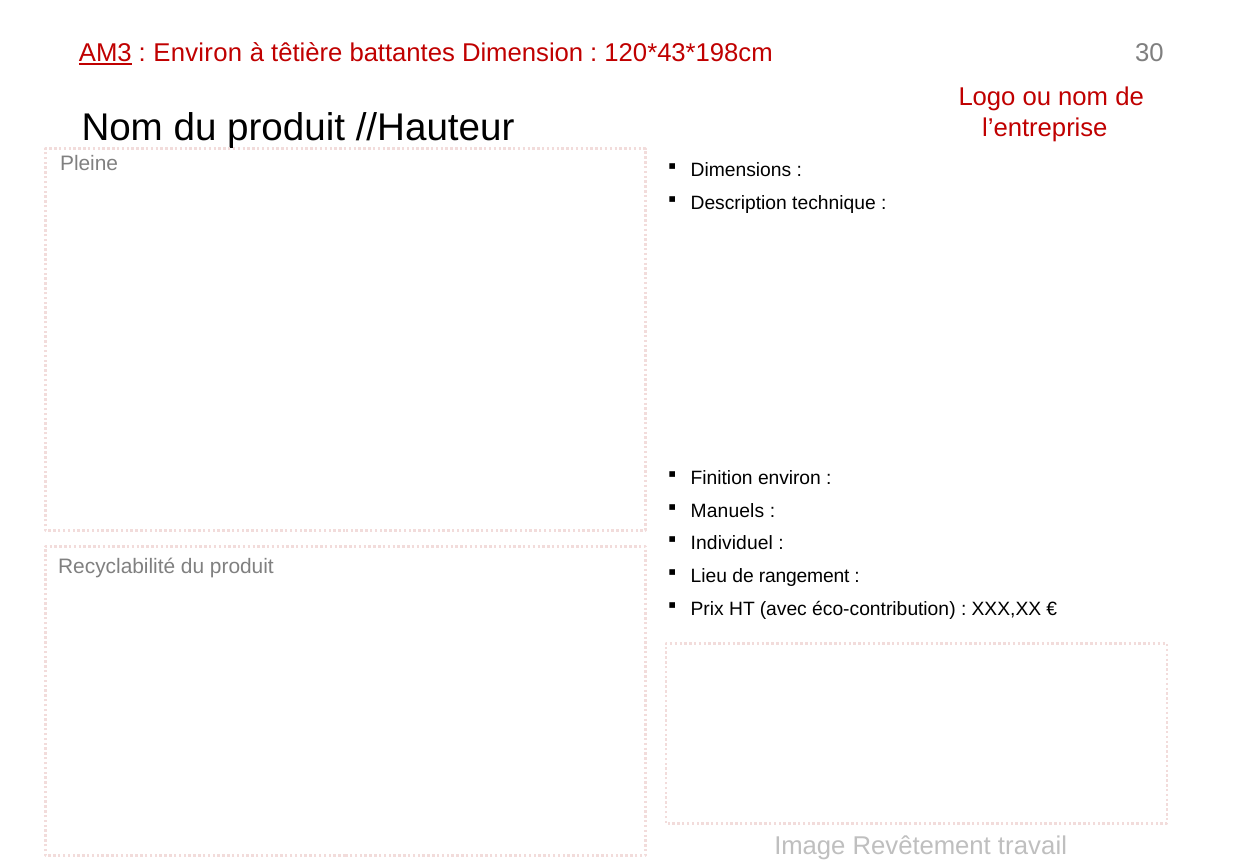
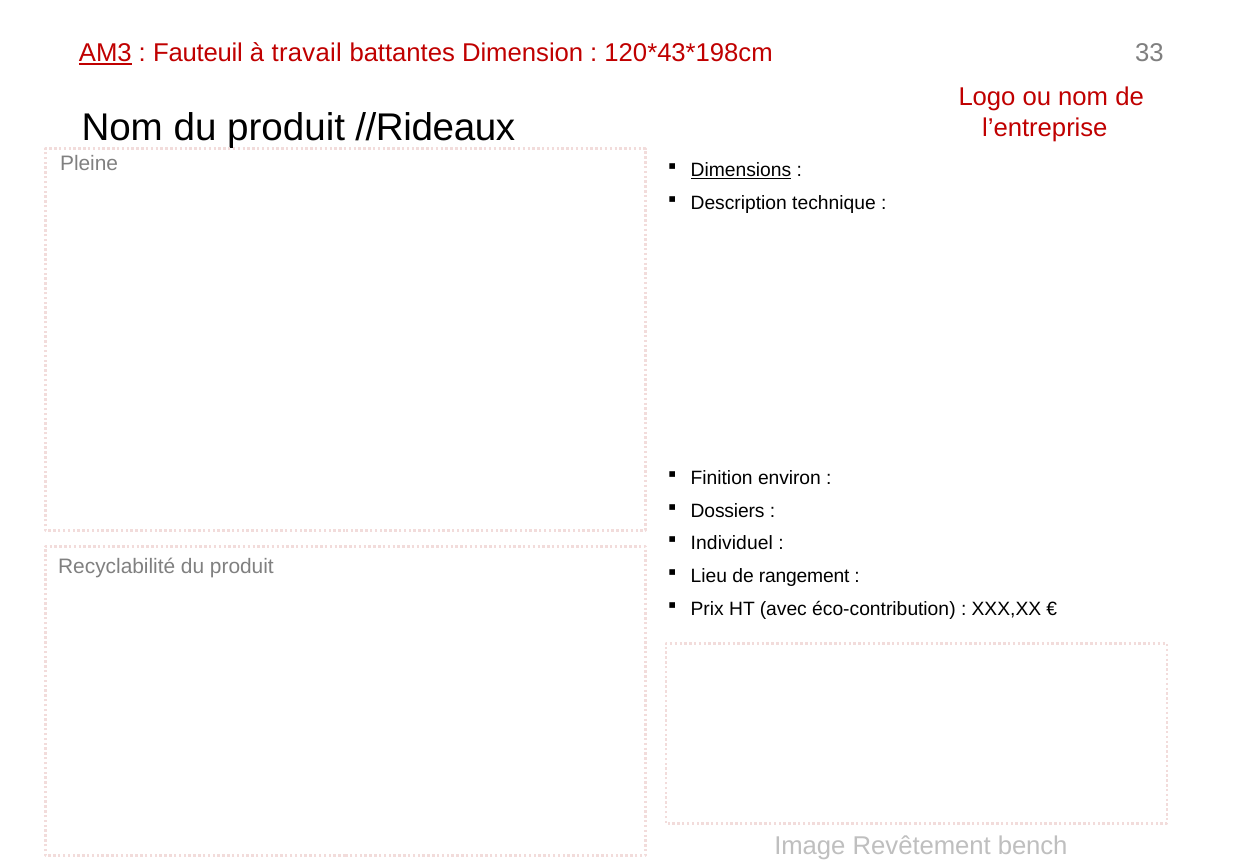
Environ: Environ -> Fauteuil (198, 53)
têtière: têtière -> travail (307, 53)
30: 30 -> 33 (1149, 53)
//Hauteur: //Hauteur -> //Rideaux (435, 127)
Dimensions underline: none -> present (741, 170)
Manuels: Manuels -> Dossiers (728, 511)
travail: travail -> bench (1033, 846)
